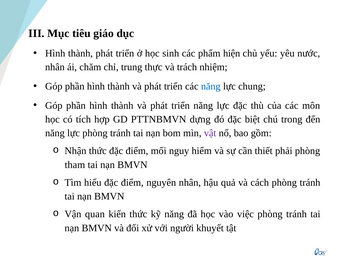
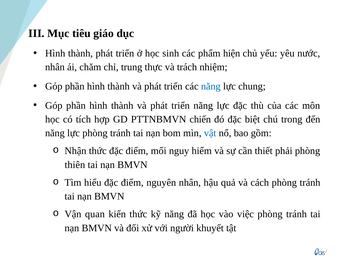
dựng: dựng -> chiến (200, 119)
vật colour: purple -> blue (210, 133)
tham: tham -> thiên (75, 165)
